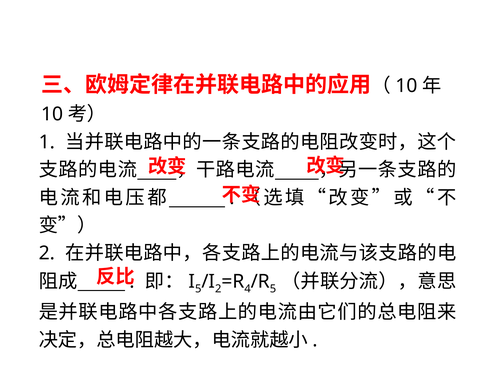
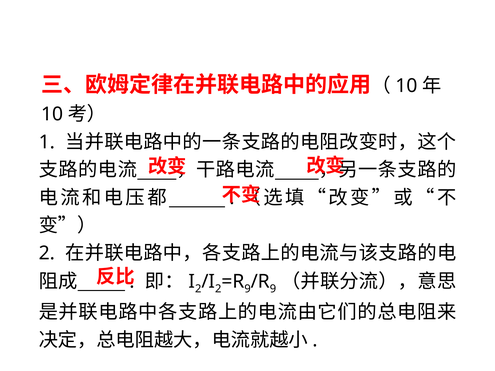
5: 5 -> 2 (198, 289)
4: 4 -> 9 (248, 289)
5: 5 -> 9 (273, 289)
